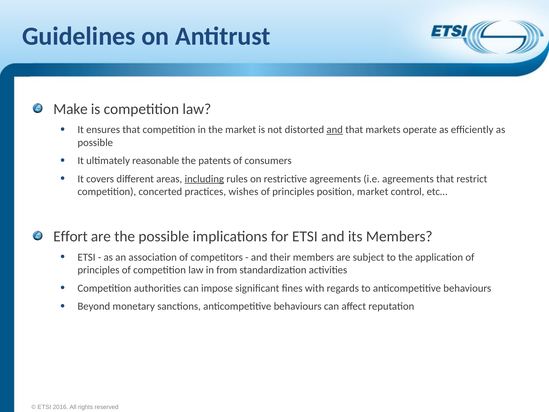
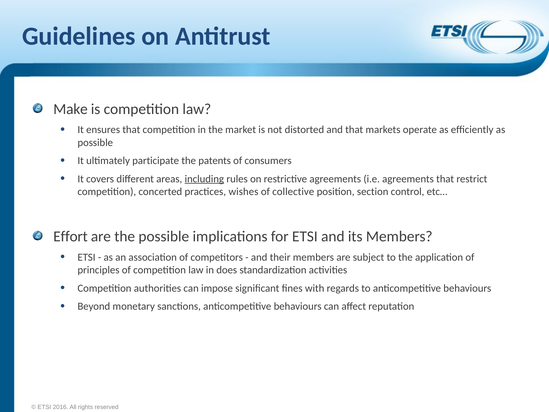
and underline: present -> none (335, 130)
reasonable: reasonable -> participate (156, 161)
principles: principles -> collective (293, 192)
position market: market -> section (373, 192)
from: from -> does (227, 270)
